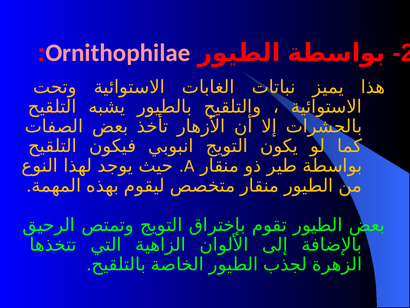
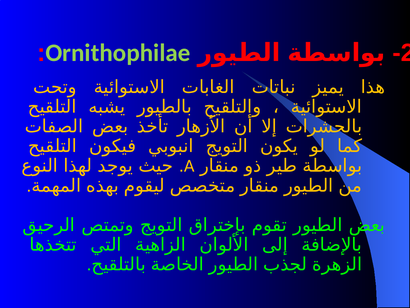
Ornithophilae colour: pink -> light green (118, 53)
